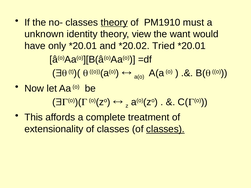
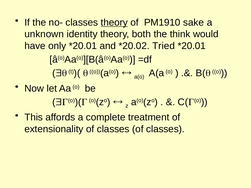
must: must -> sake (194, 22)
view: view -> both (141, 34)
want: want -> think (180, 34)
classes underline: present -> none (165, 129)
